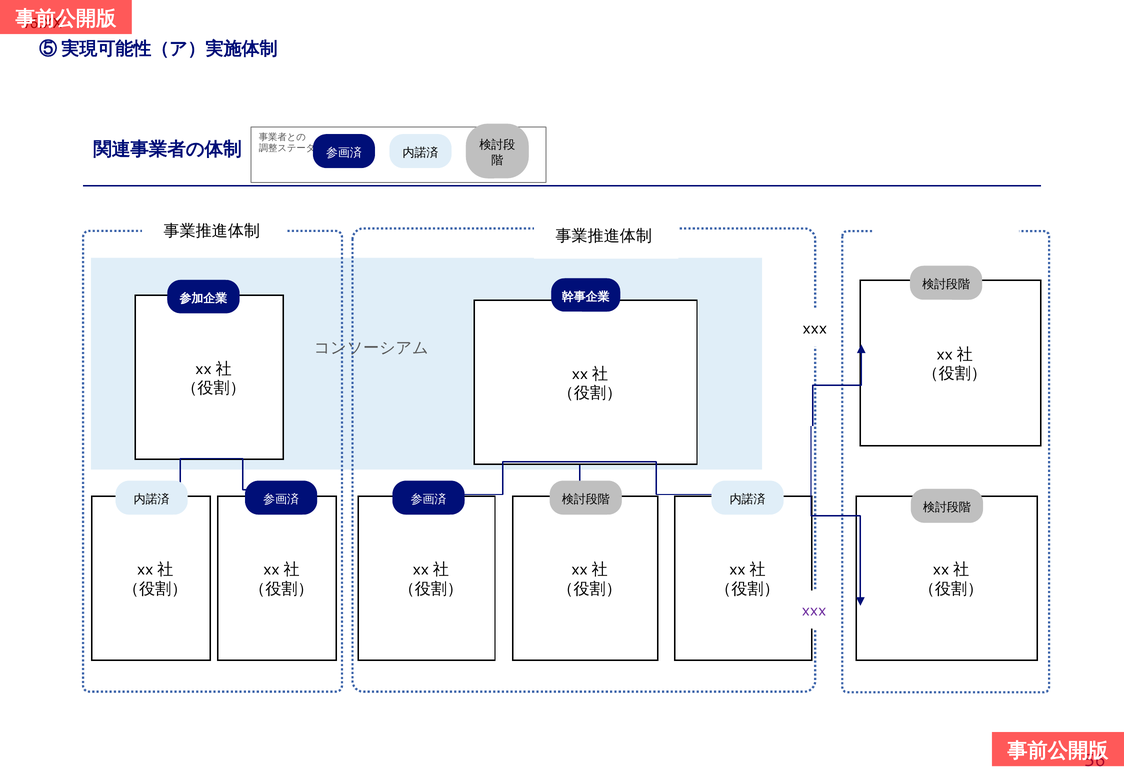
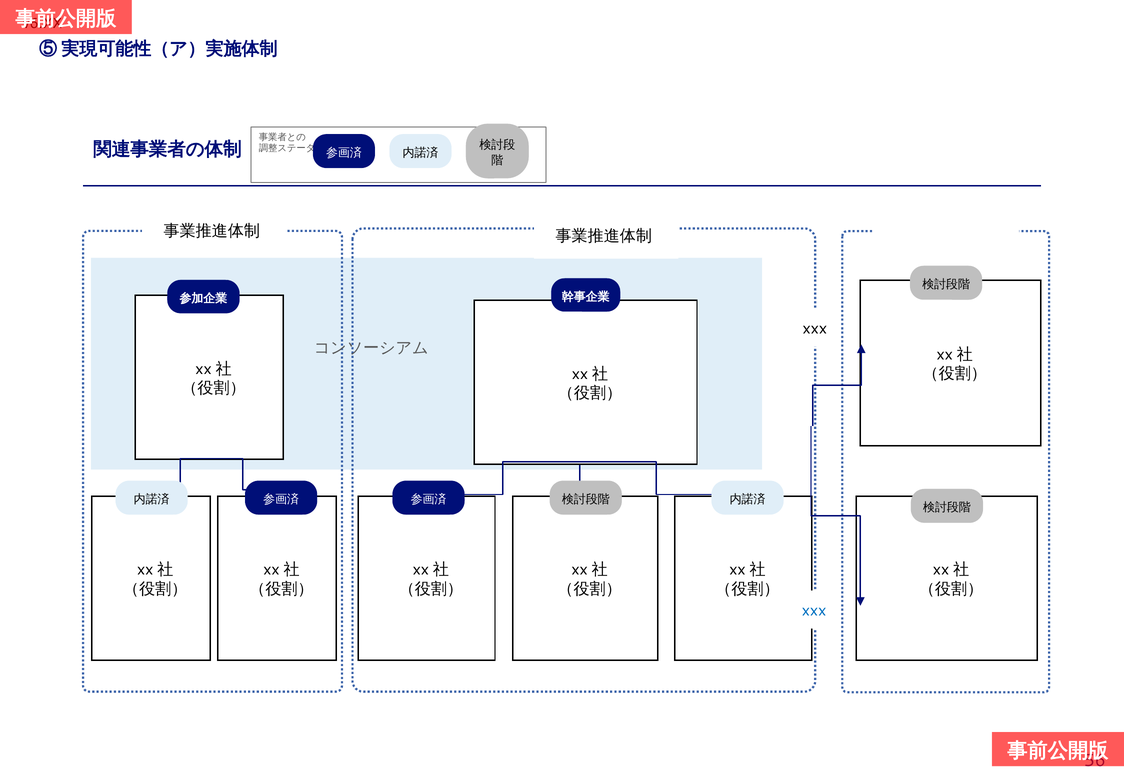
xxx colour: purple -> blue (814, 611)
